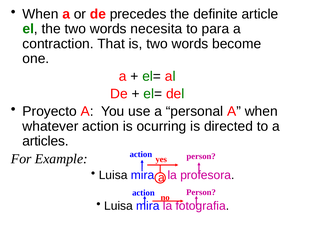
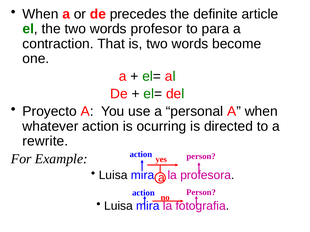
necesita: necesita -> profesor (156, 29)
articles: articles -> rewrite (45, 141)
